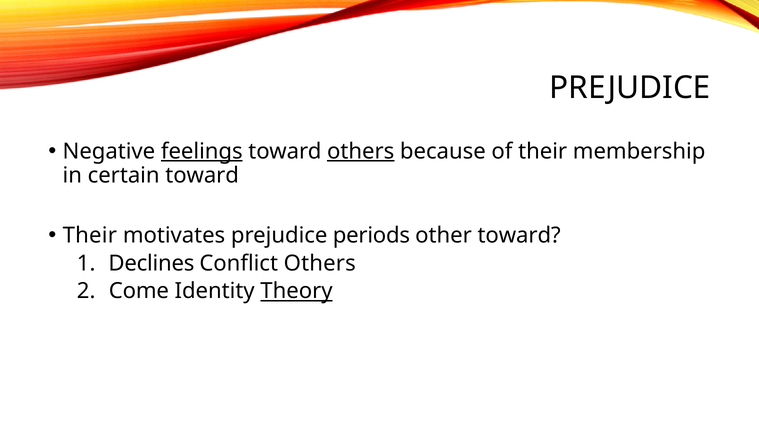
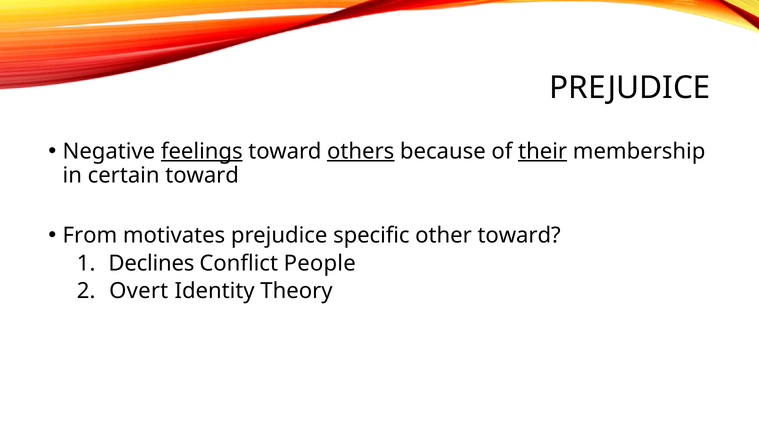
their underline: none -> present (543, 151)
Their: Their -> From (90, 235)
periods: periods -> specific (371, 235)
Conflict Others: Others -> People (320, 263)
Come: Come -> Overt (139, 291)
Theory underline: present -> none (296, 291)
